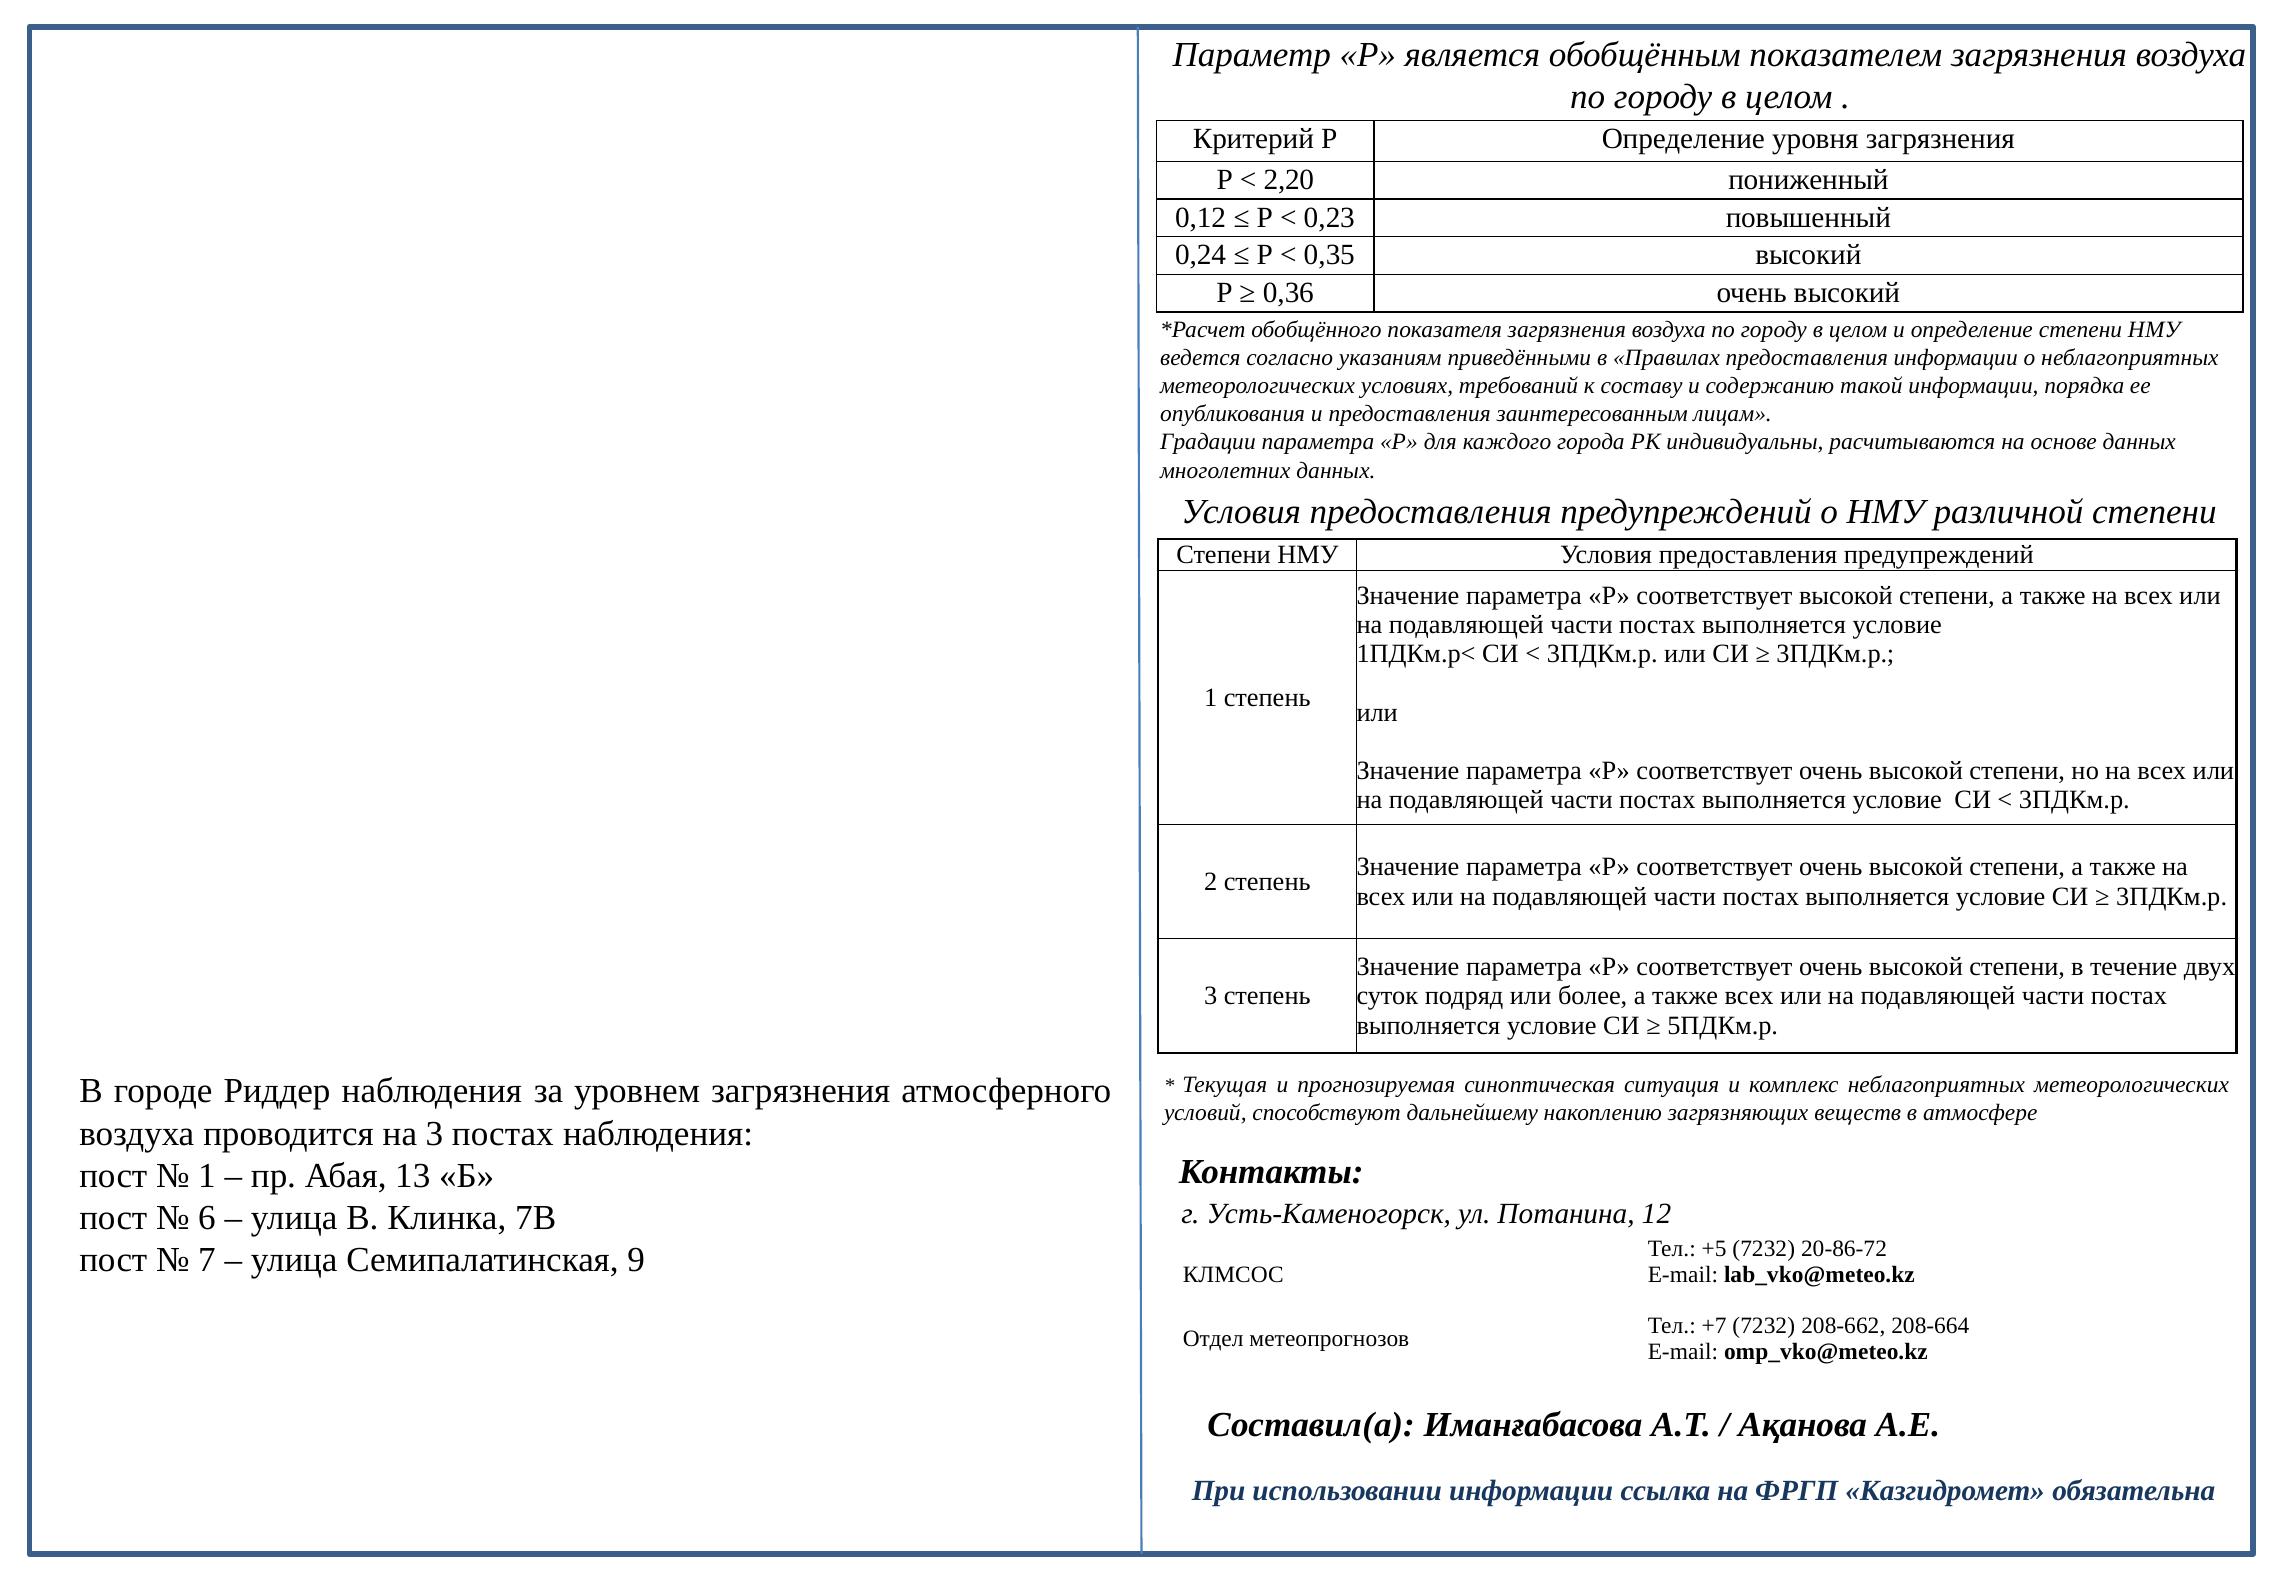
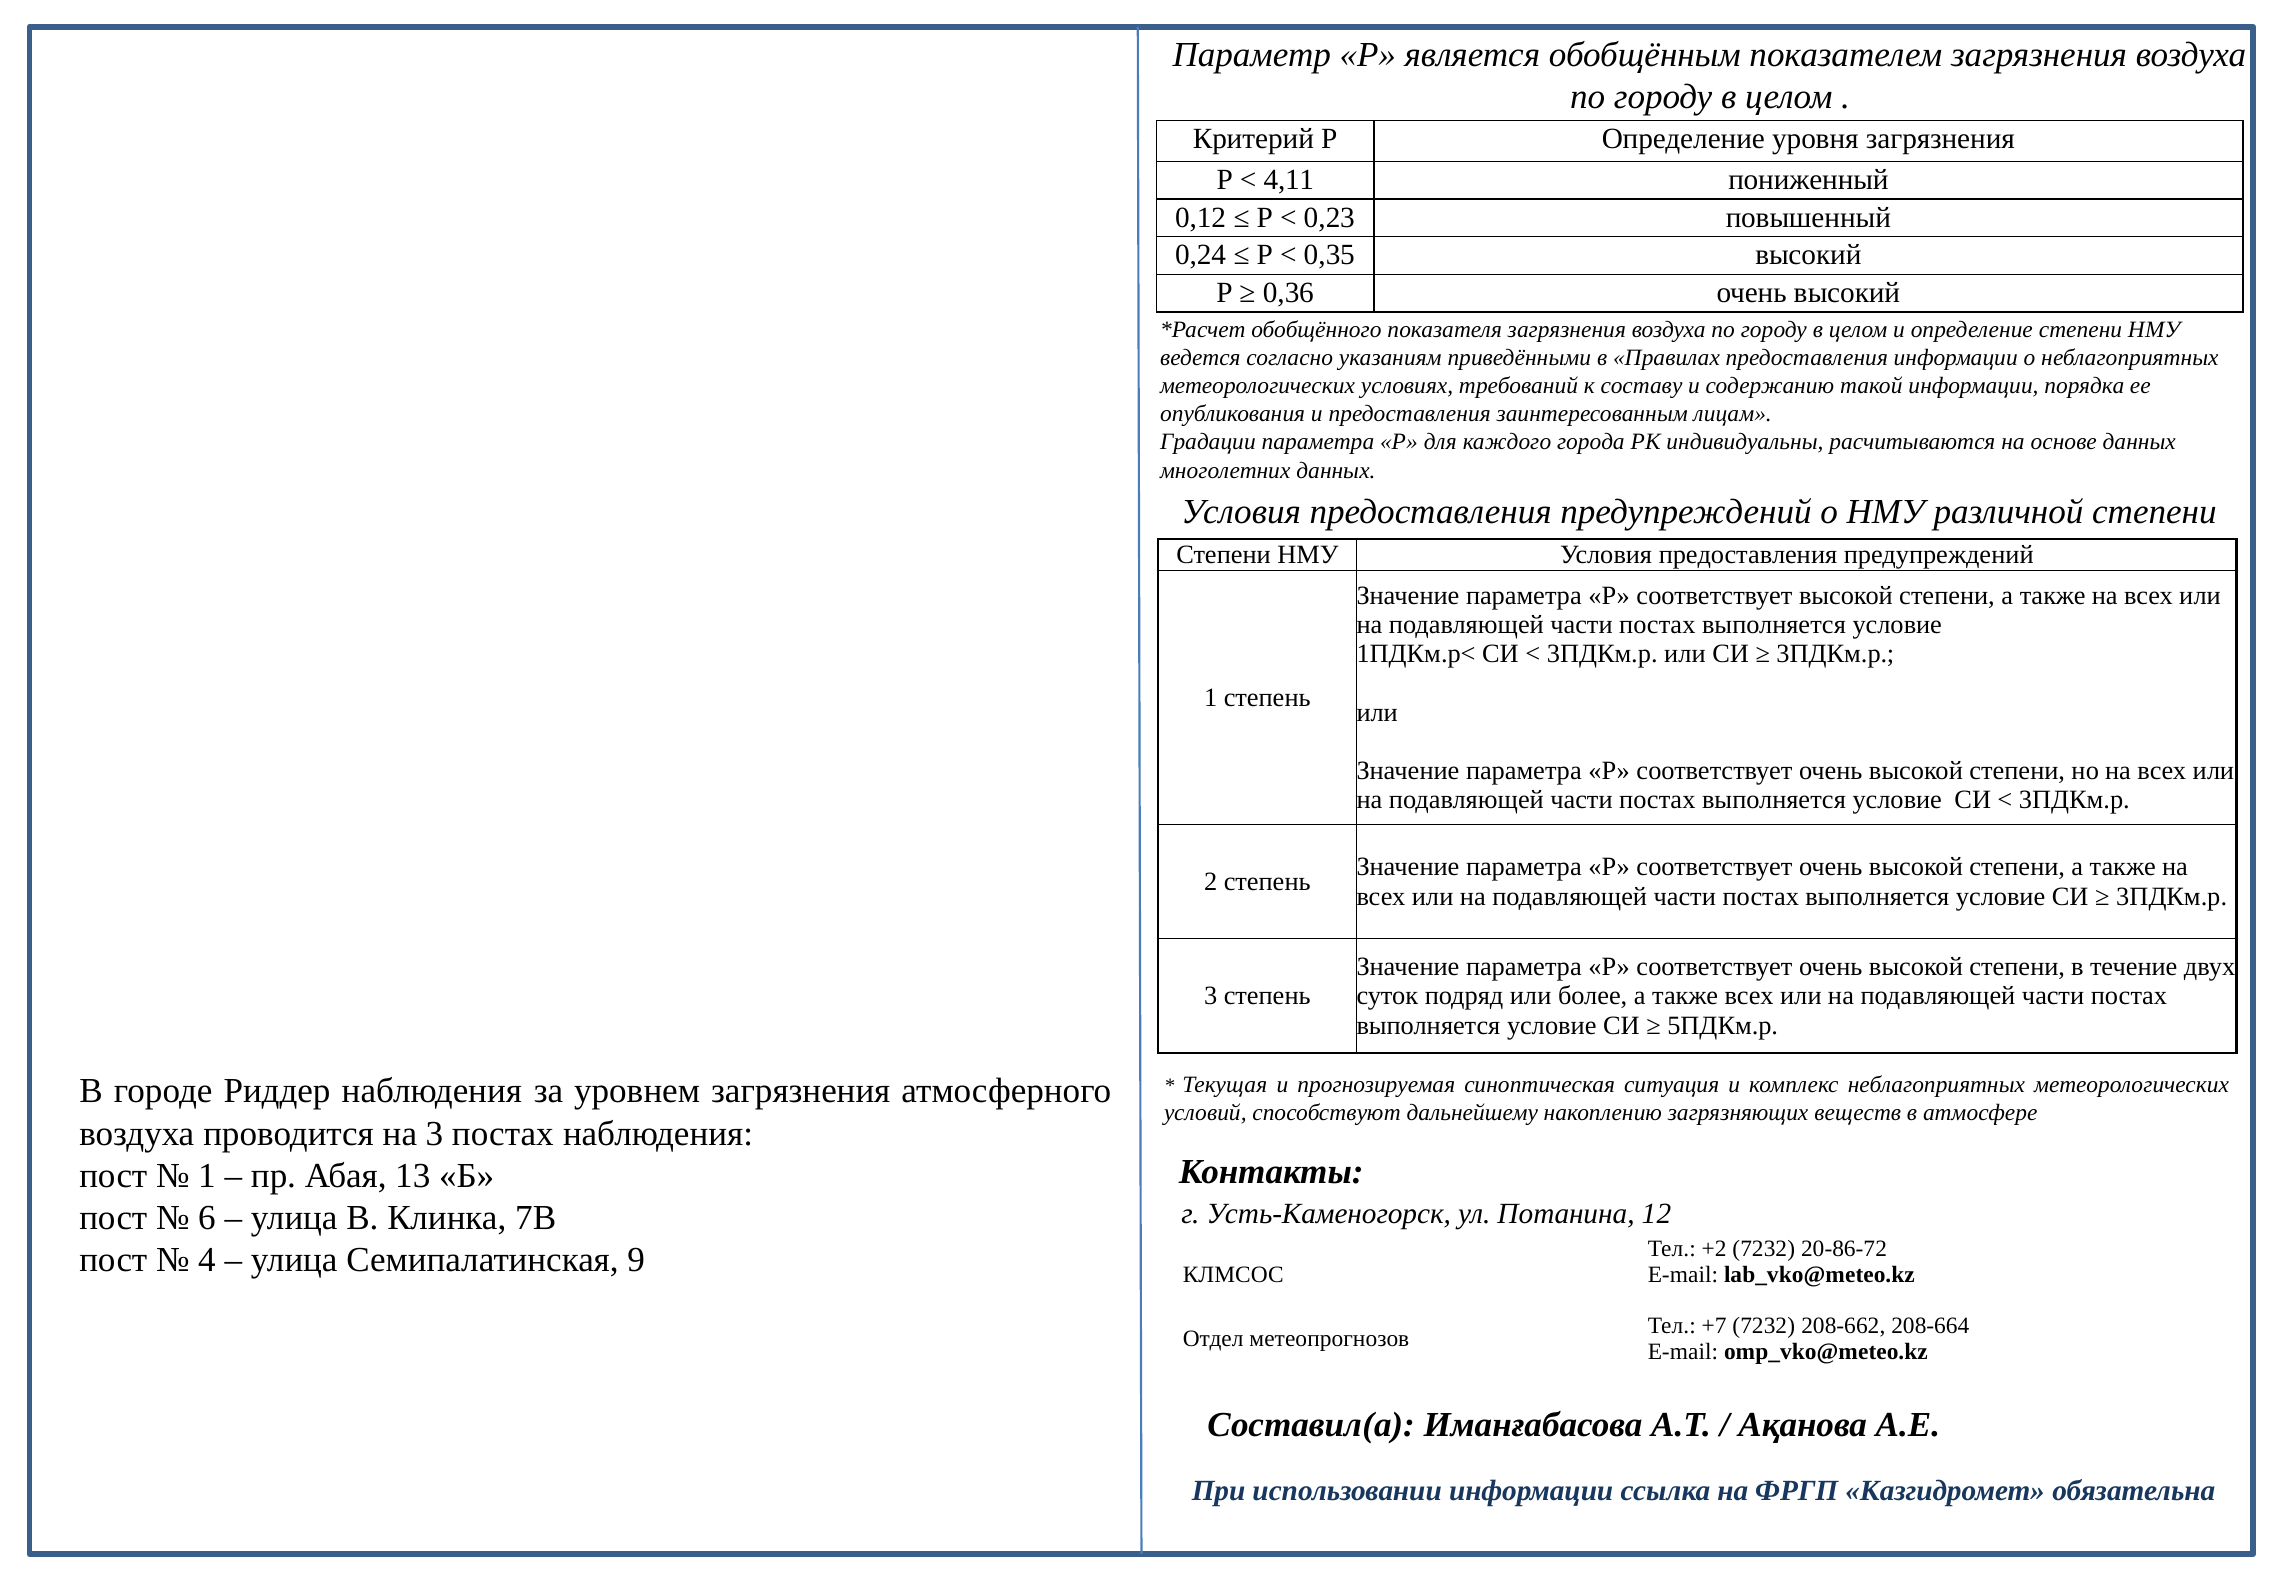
2,20: 2,20 -> 4,11 (1289, 180)
+5: +5 -> +2 (1714, 1248)
7: 7 -> 4 (207, 1260)
